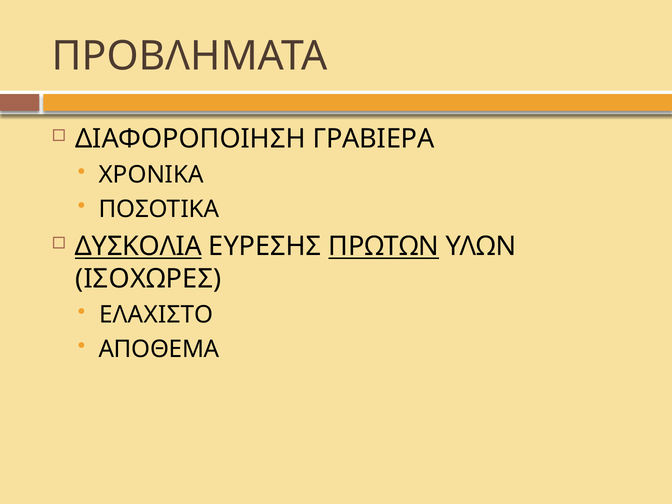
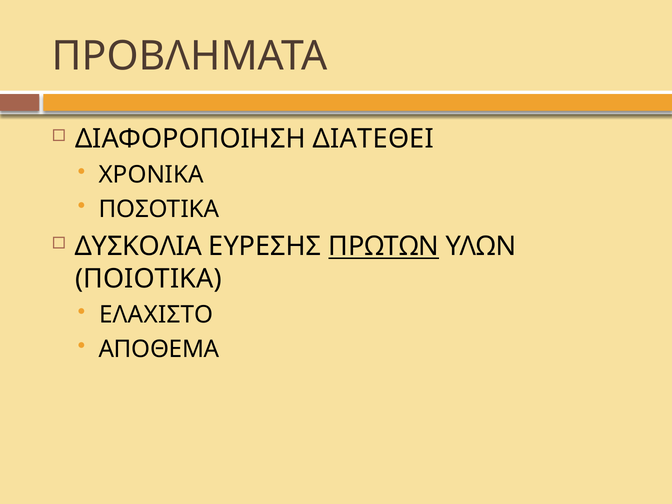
ΓΡΑΒΙΕΡΑ: ΓΡΑΒΙΕΡΑ -> ΔΙΑΤΕΘΕΙ (373, 139)
ΔΥΣΚΟΛΙΑ underline: present -> none (138, 247)
ΙΣΟΧΩΡΕΣ: ΙΣΟΧΩΡΕΣ -> ΠΟΙΟΤΙΚΑ (148, 279)
